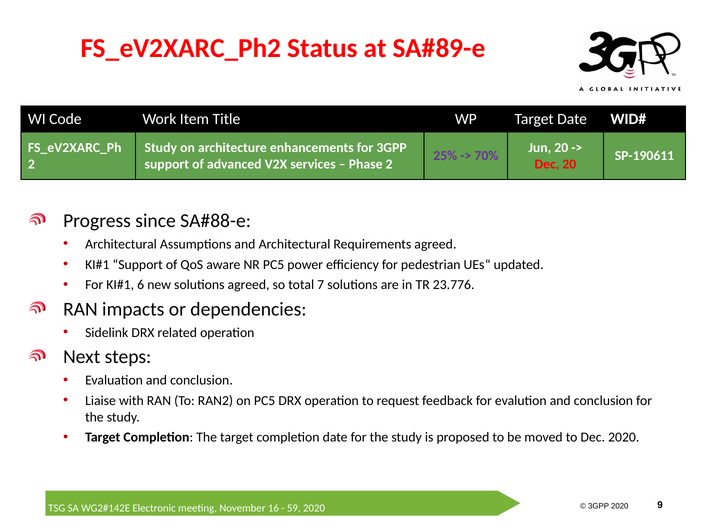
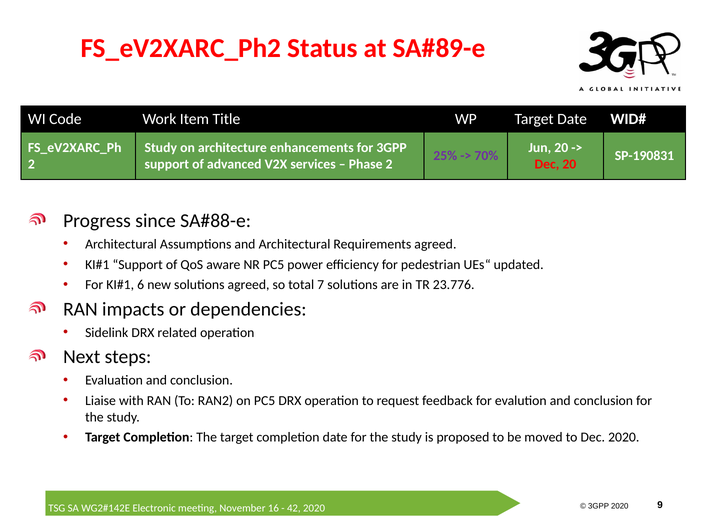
SP-190611: SP-190611 -> SP-190831 (644, 156)
59: 59 -> 42 (294, 508)
